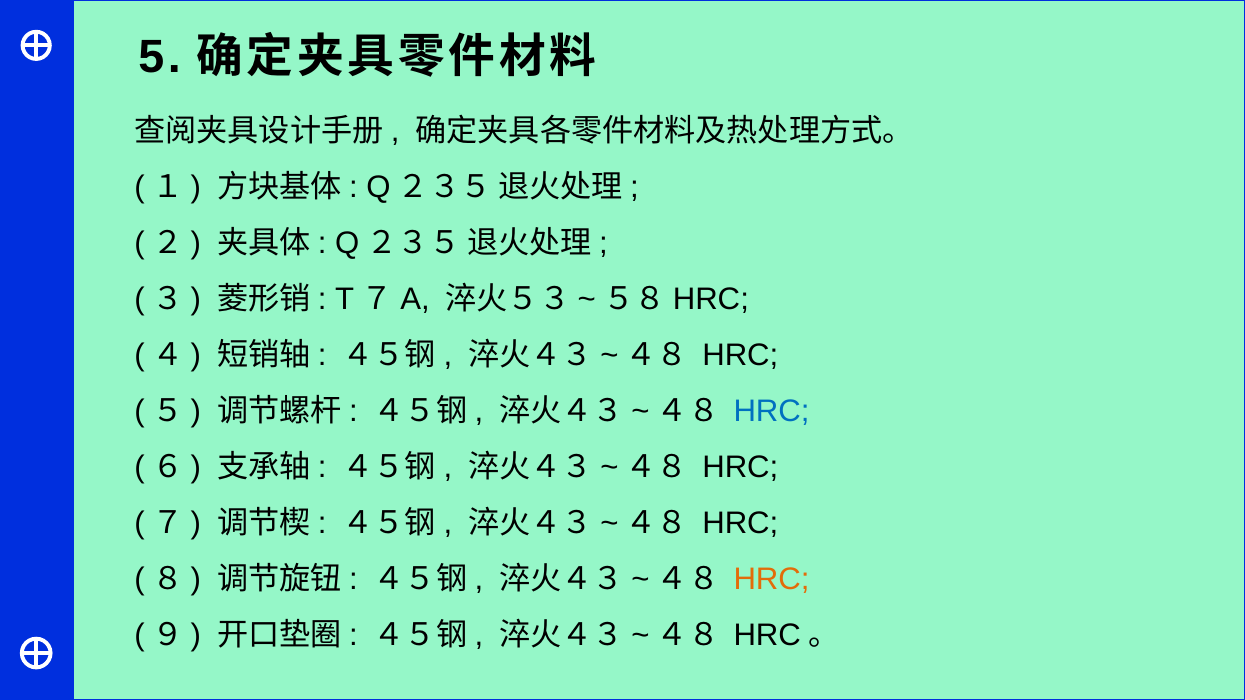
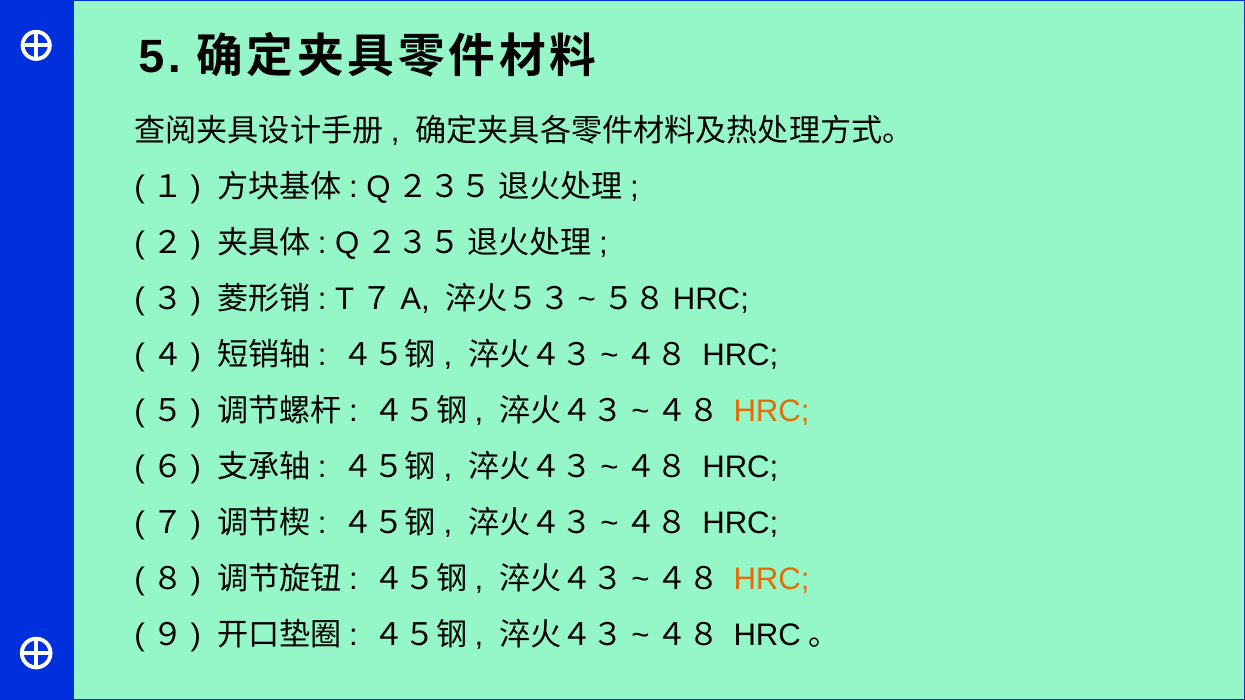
HRC colour: blue -> orange (771, 411)
